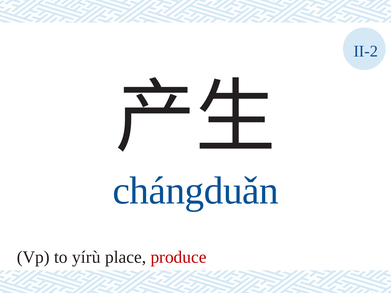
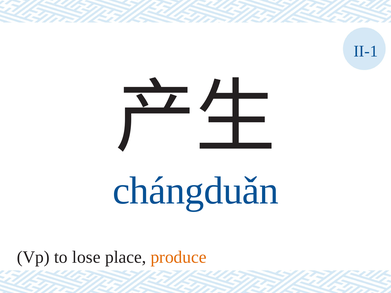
II-2: II-2 -> II-1 (366, 51)
yírù: yírù -> lose (86, 257)
produce colour: red -> orange (179, 257)
